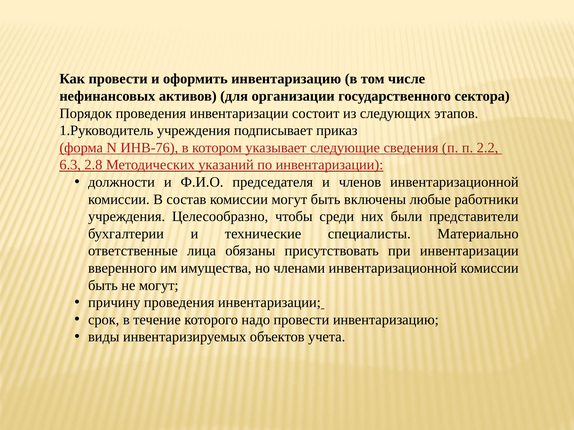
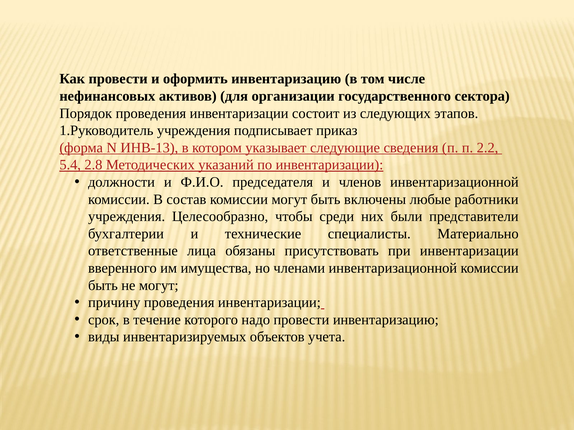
ИНВ-76: ИНВ-76 -> ИНВ-13 (149, 148)
6.3: 6.3 -> 5.4 (70, 165)
